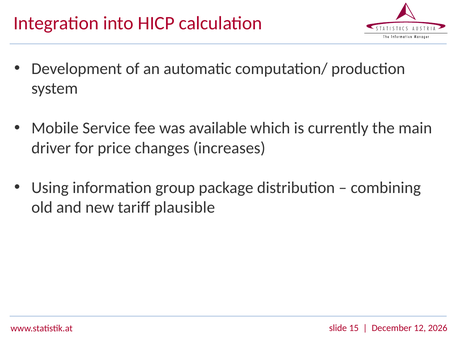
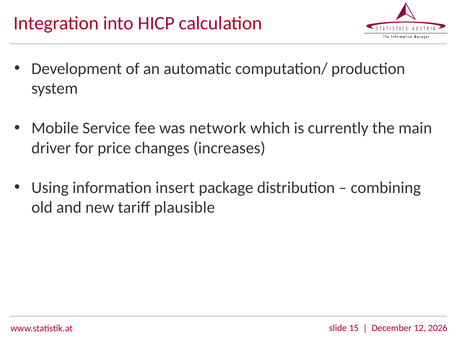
available: available -> network (218, 128)
group: group -> insert (175, 188)
